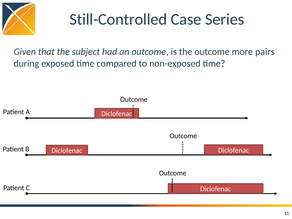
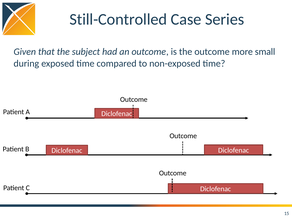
pairs: pairs -> small (265, 52)
